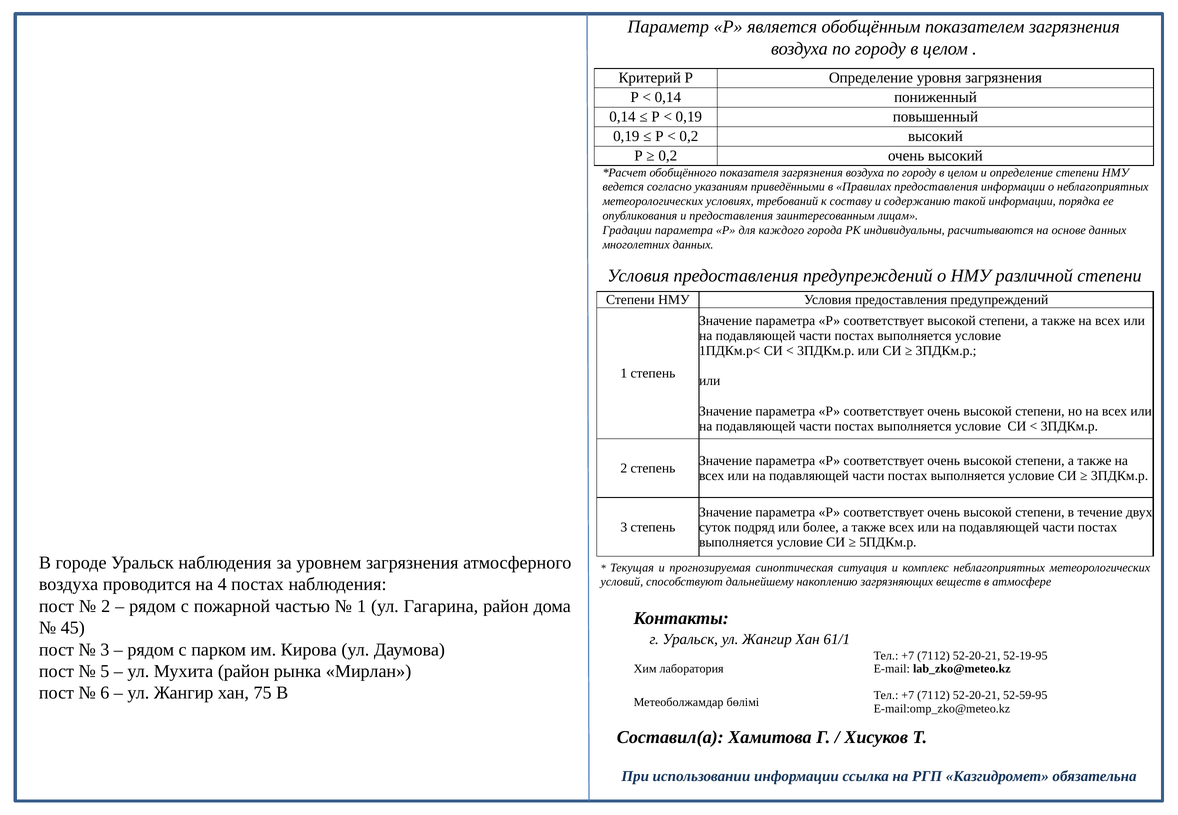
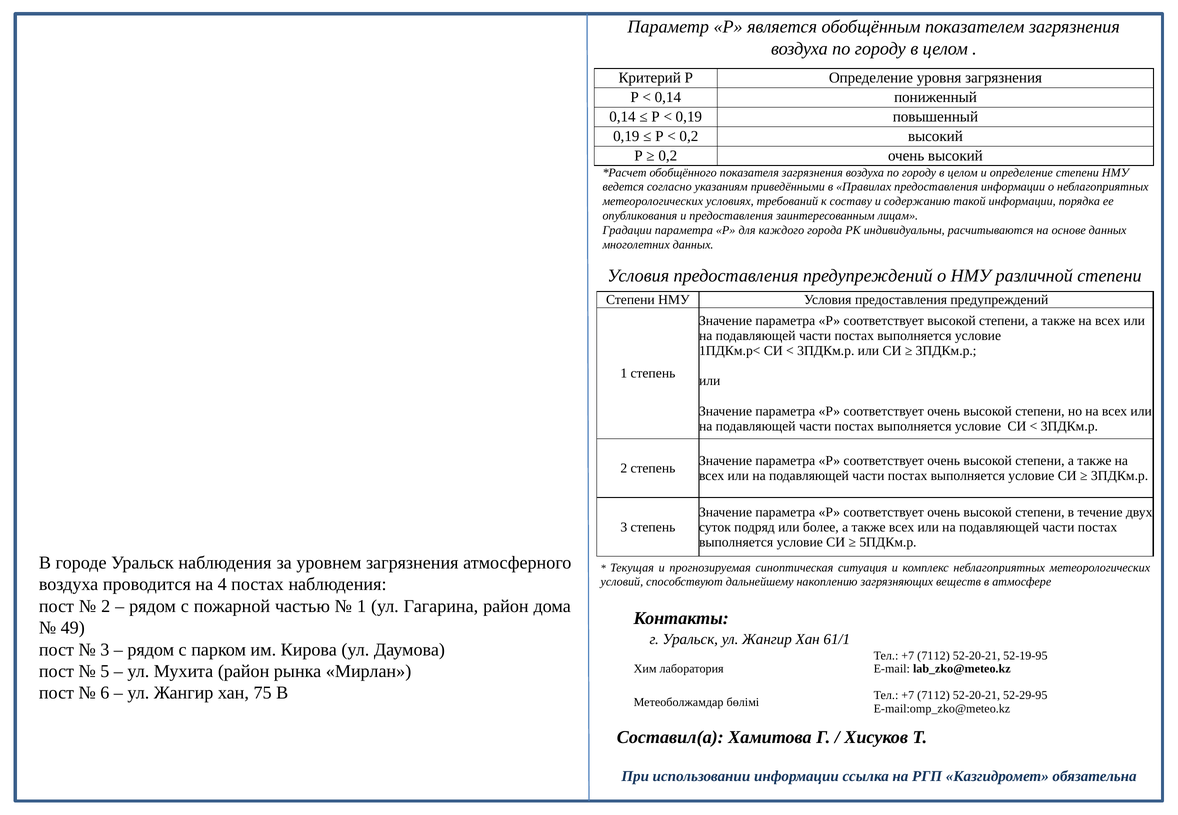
45: 45 -> 49 (73, 628)
52-59-95: 52-59-95 -> 52-29-95 (1025, 696)
